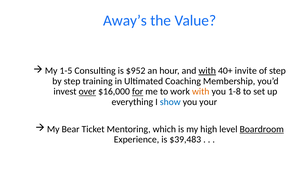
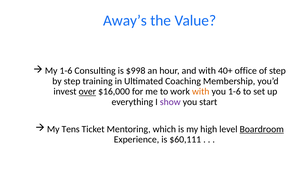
My 1-5: 1-5 -> 1-6 (66, 71)
$952: $952 -> $998 (136, 71)
with underline: present -> none (207, 71)
invite: invite -> office (246, 71)
for underline: present -> none (138, 92)
you 1-8: 1-8 -> 1-6 (234, 92)
show colour: blue -> purple (170, 102)
your: your -> start (208, 102)
Bear: Bear -> Tens (71, 129)
$39,483: $39,483 -> $60,111 (185, 140)
